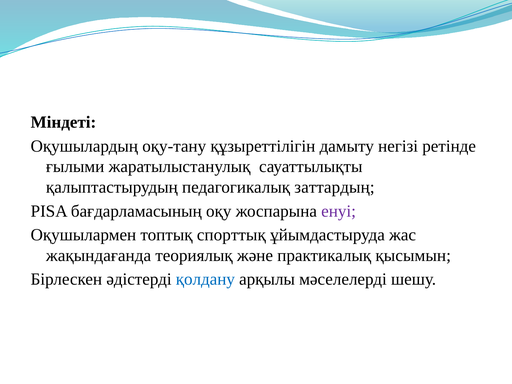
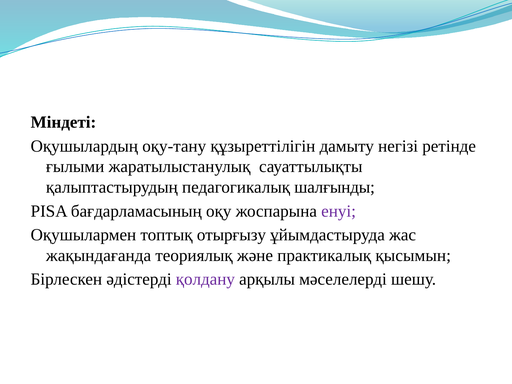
заттардың: заттардың -> шалғынды (335, 187)
спорттық: спорттық -> отырғызу (231, 235)
қолдану colour: blue -> purple (205, 279)
